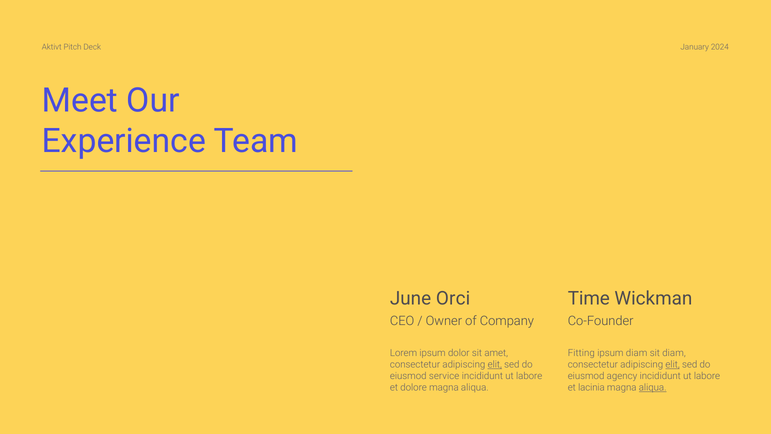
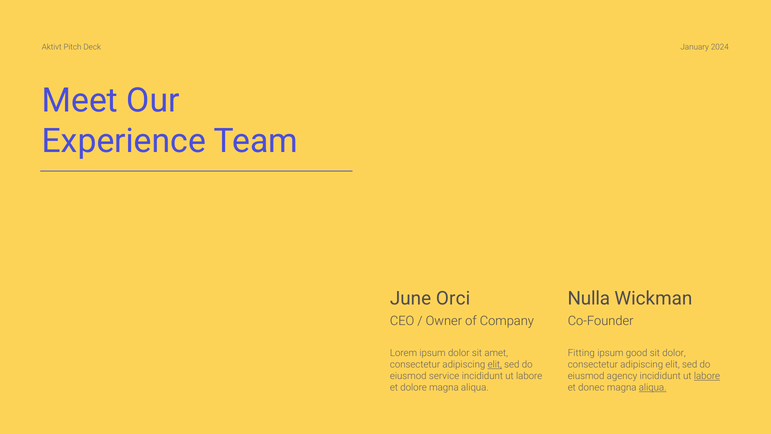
Time: Time -> Nulla (589, 298)
ipsum diam: diam -> good (637, 353)
sit diam: diam -> dolor (674, 353)
elit underline: present -> none (673, 364)
labore underline: none -> present (707, 376)
lacinia: lacinia -> donec (591, 387)
